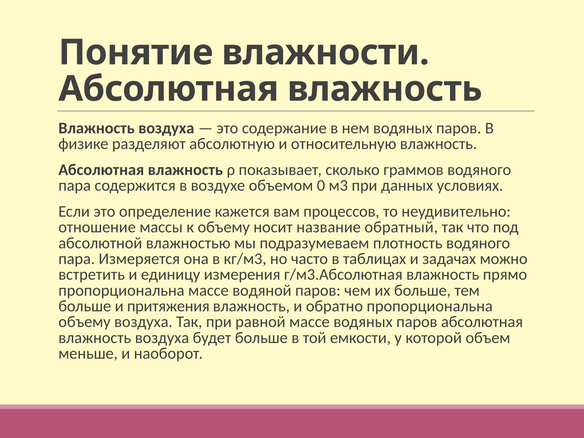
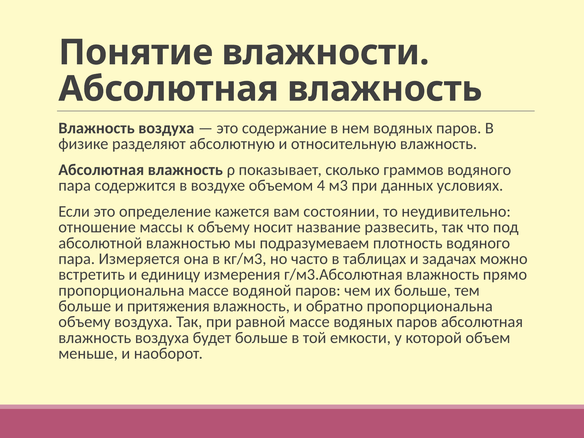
0: 0 -> 4 (321, 186)
процессов: процессов -> состоянии (341, 212)
обратный: обратный -> развесить (401, 227)
